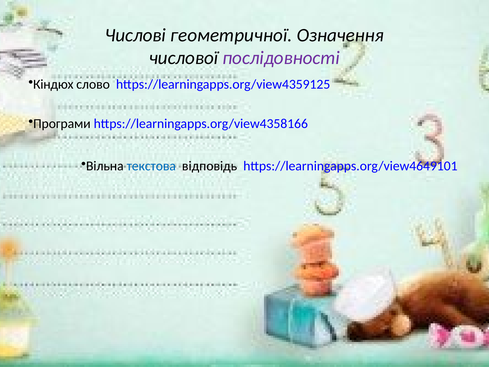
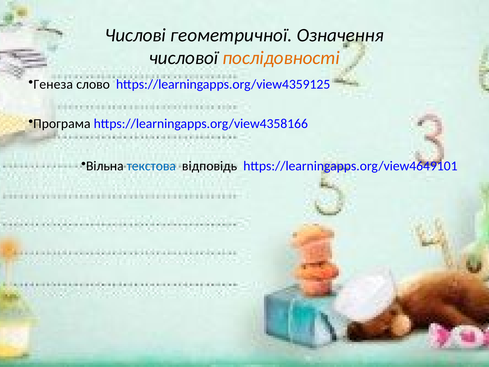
послідовності colour: purple -> orange (281, 58)
Кіндюх: Кіндюх -> Генеза (53, 84)
Програми: Програми -> Програма (62, 124)
